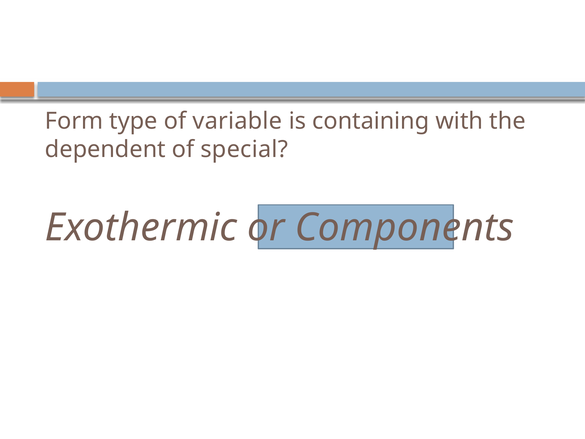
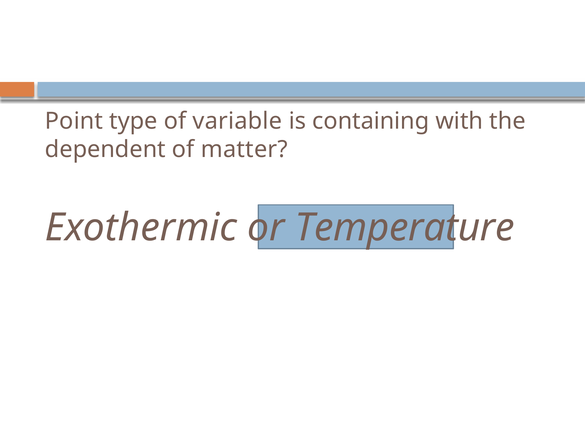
Form: Form -> Point (74, 121)
special: special -> matter (244, 149)
Components: Components -> Temperature (405, 228)
